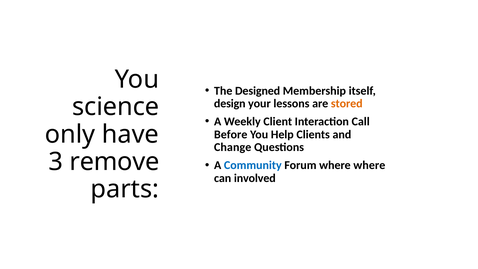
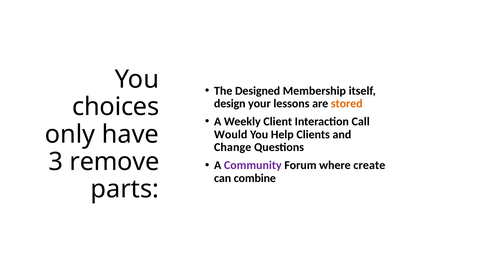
science: science -> choices (116, 107)
Before: Before -> Would (231, 134)
Community colour: blue -> purple (253, 165)
where where: where -> create (369, 165)
involved: involved -> combine (255, 178)
